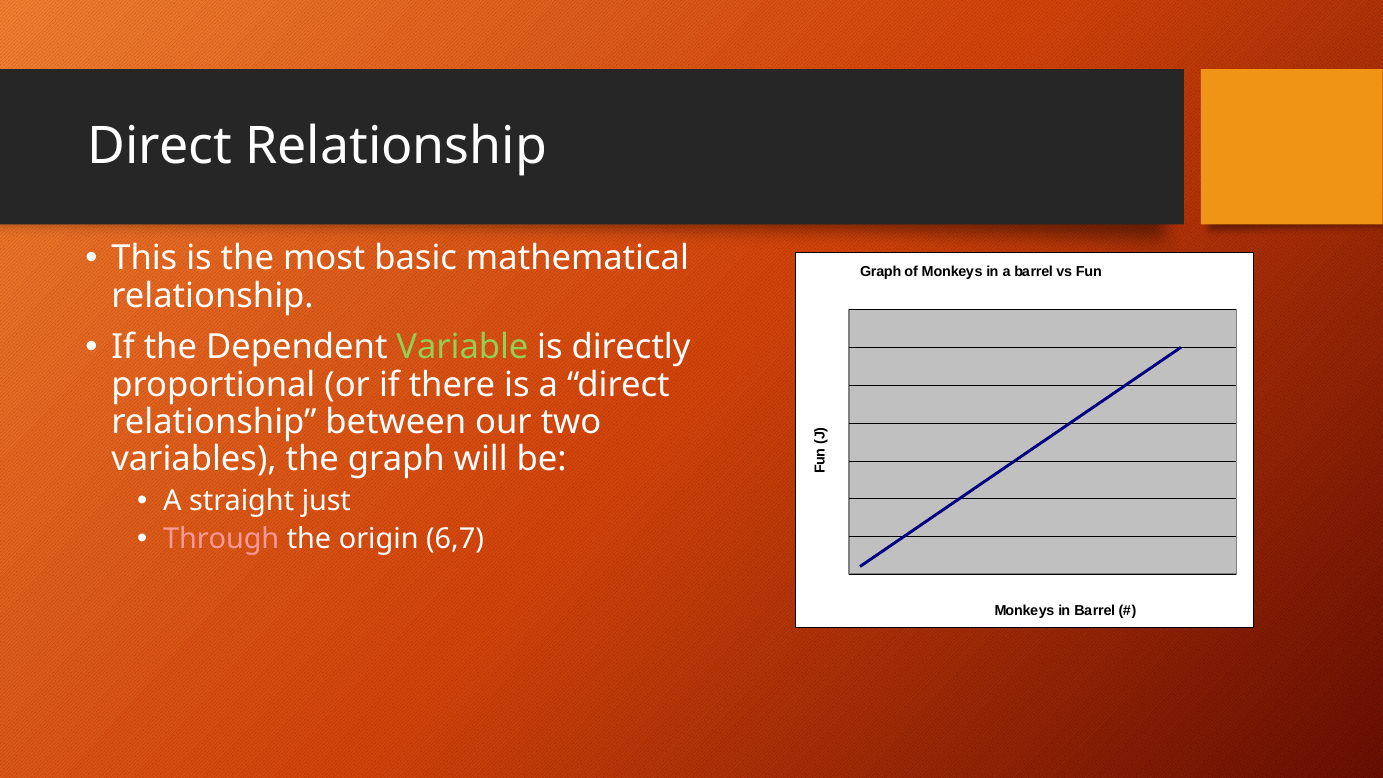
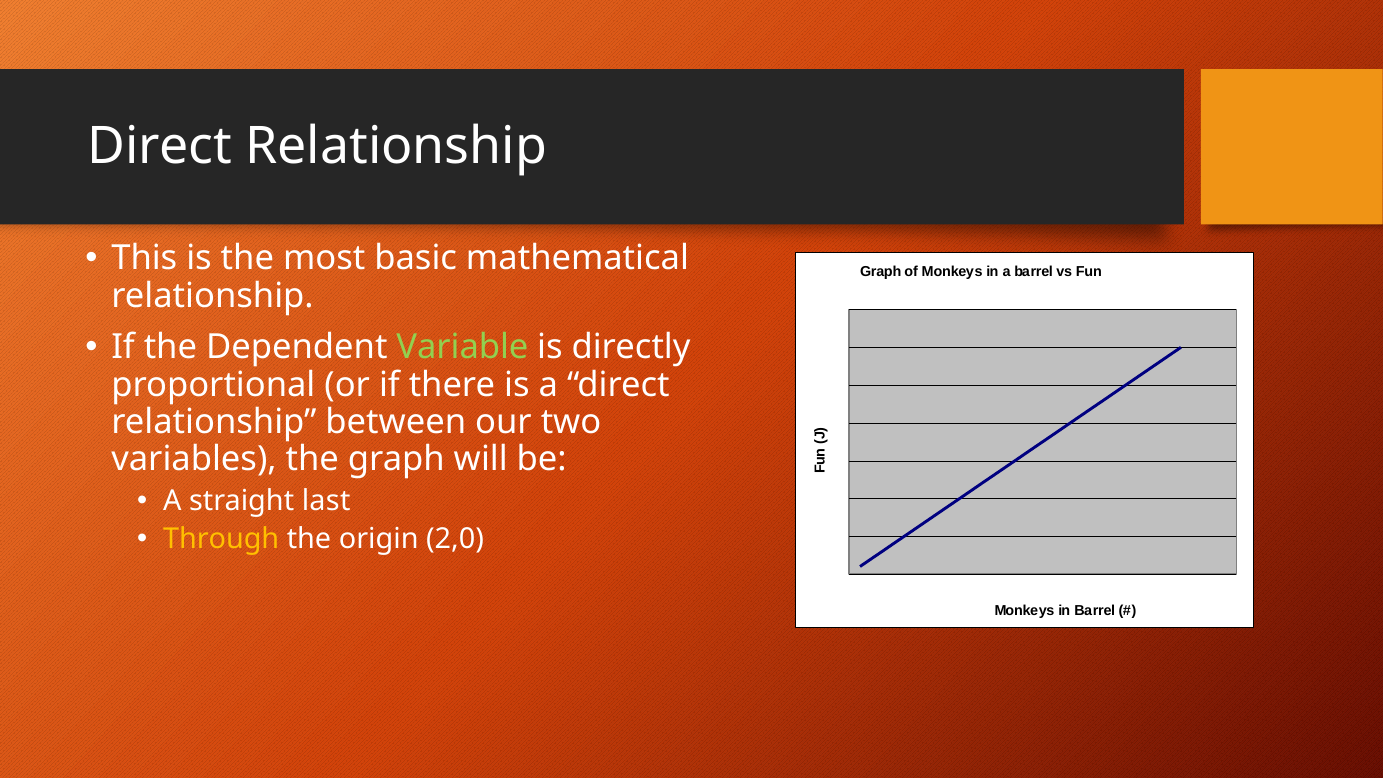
just: just -> last (326, 501)
Through colour: pink -> yellow (221, 539)
6,7: 6,7 -> 2,0 (455, 539)
